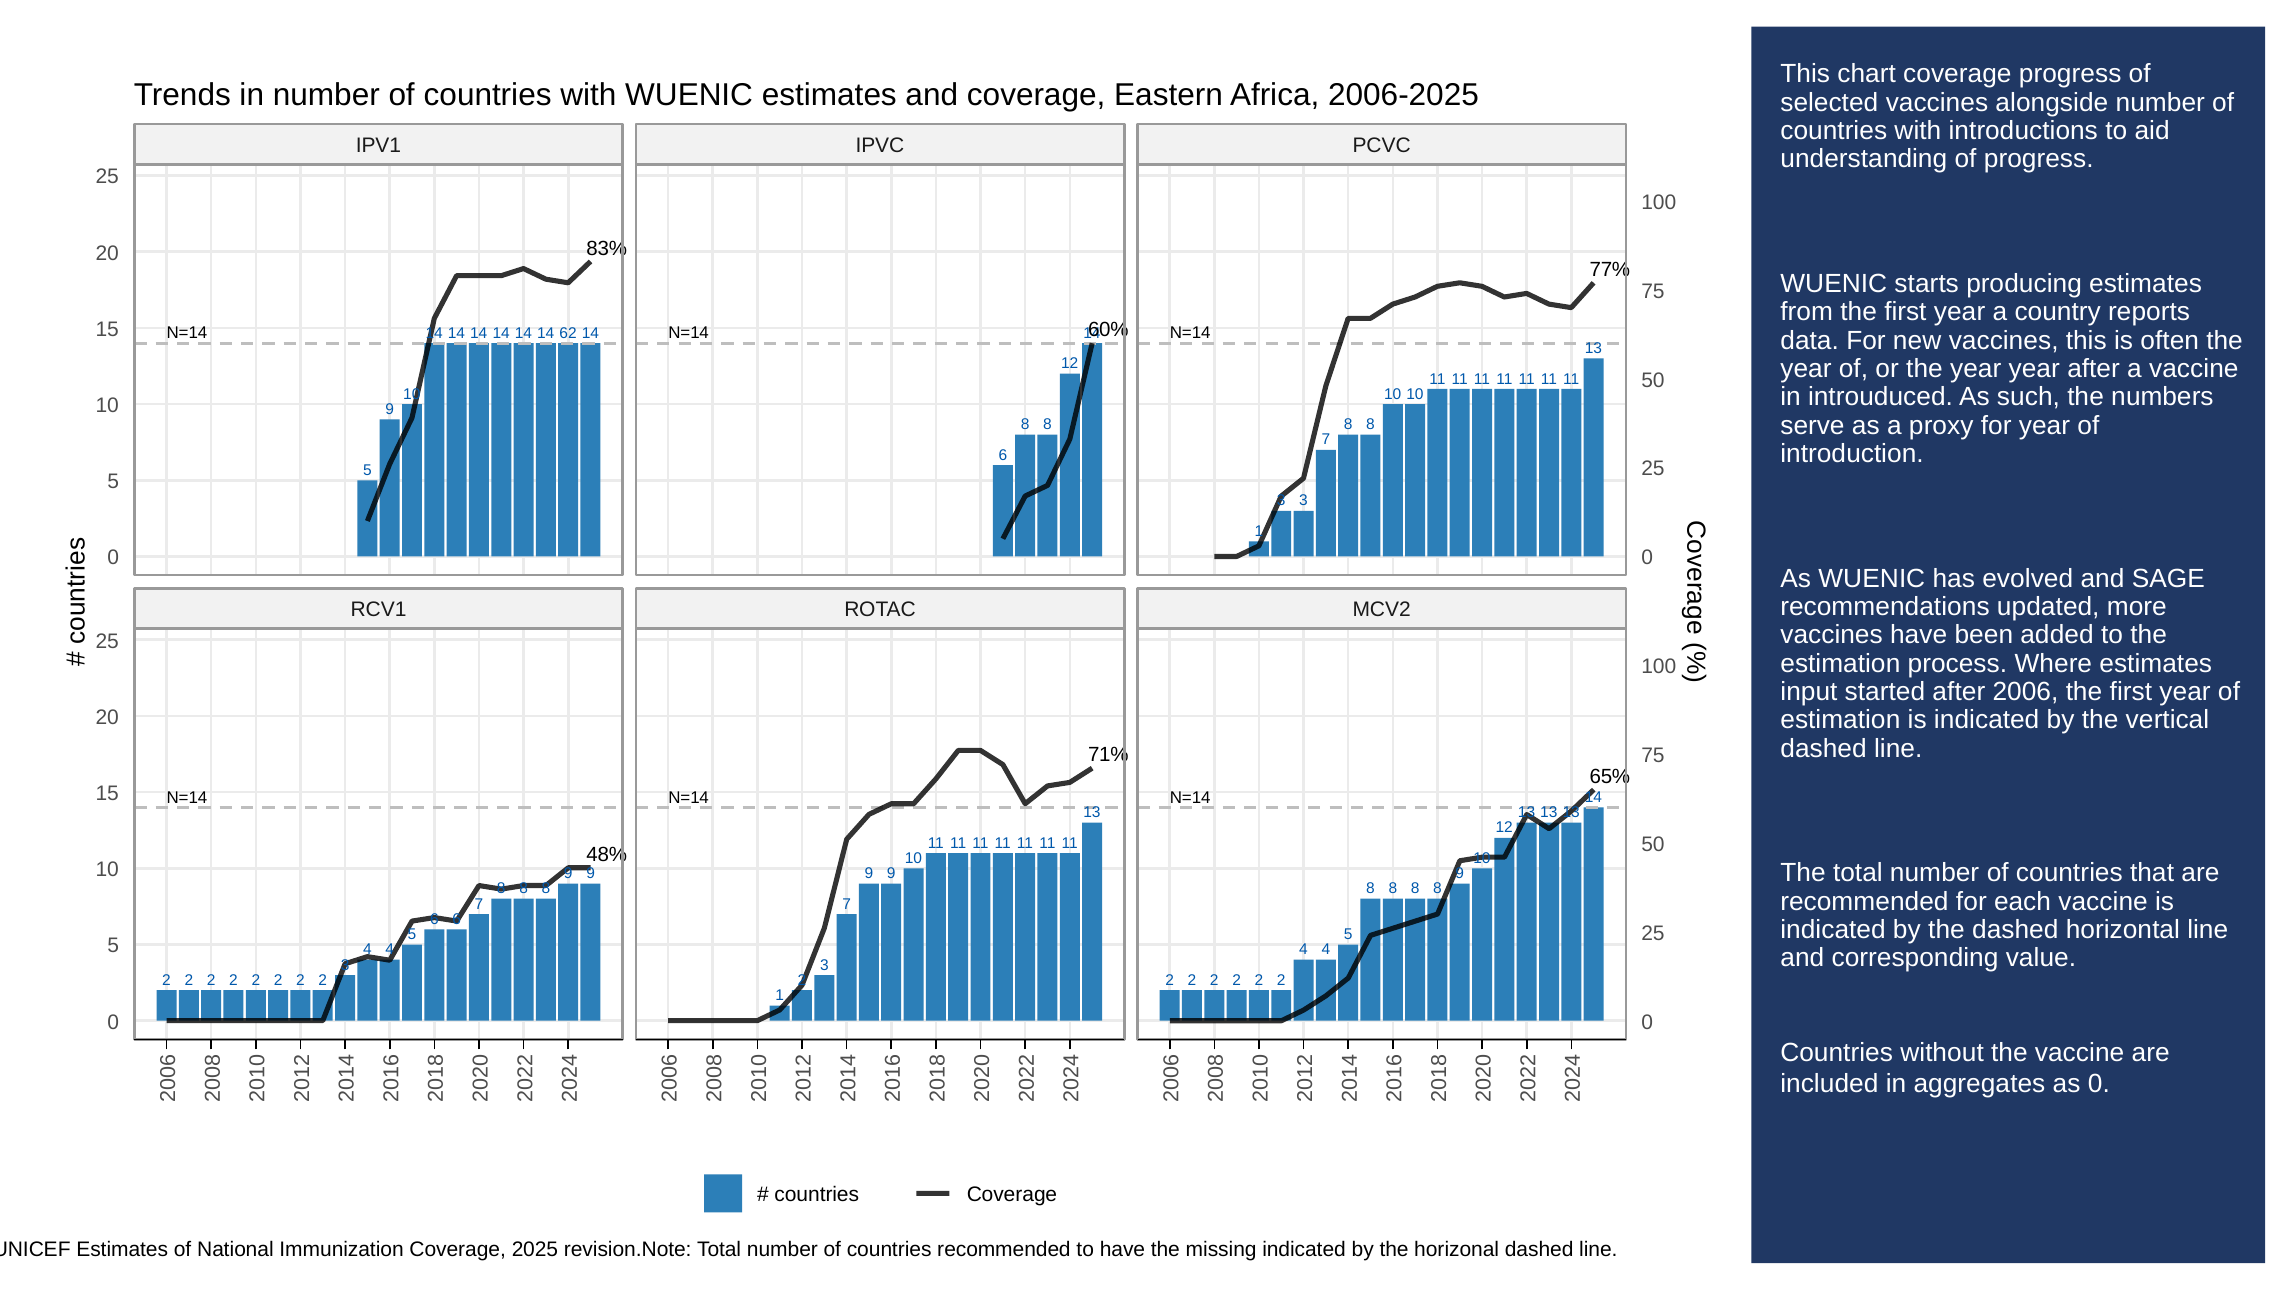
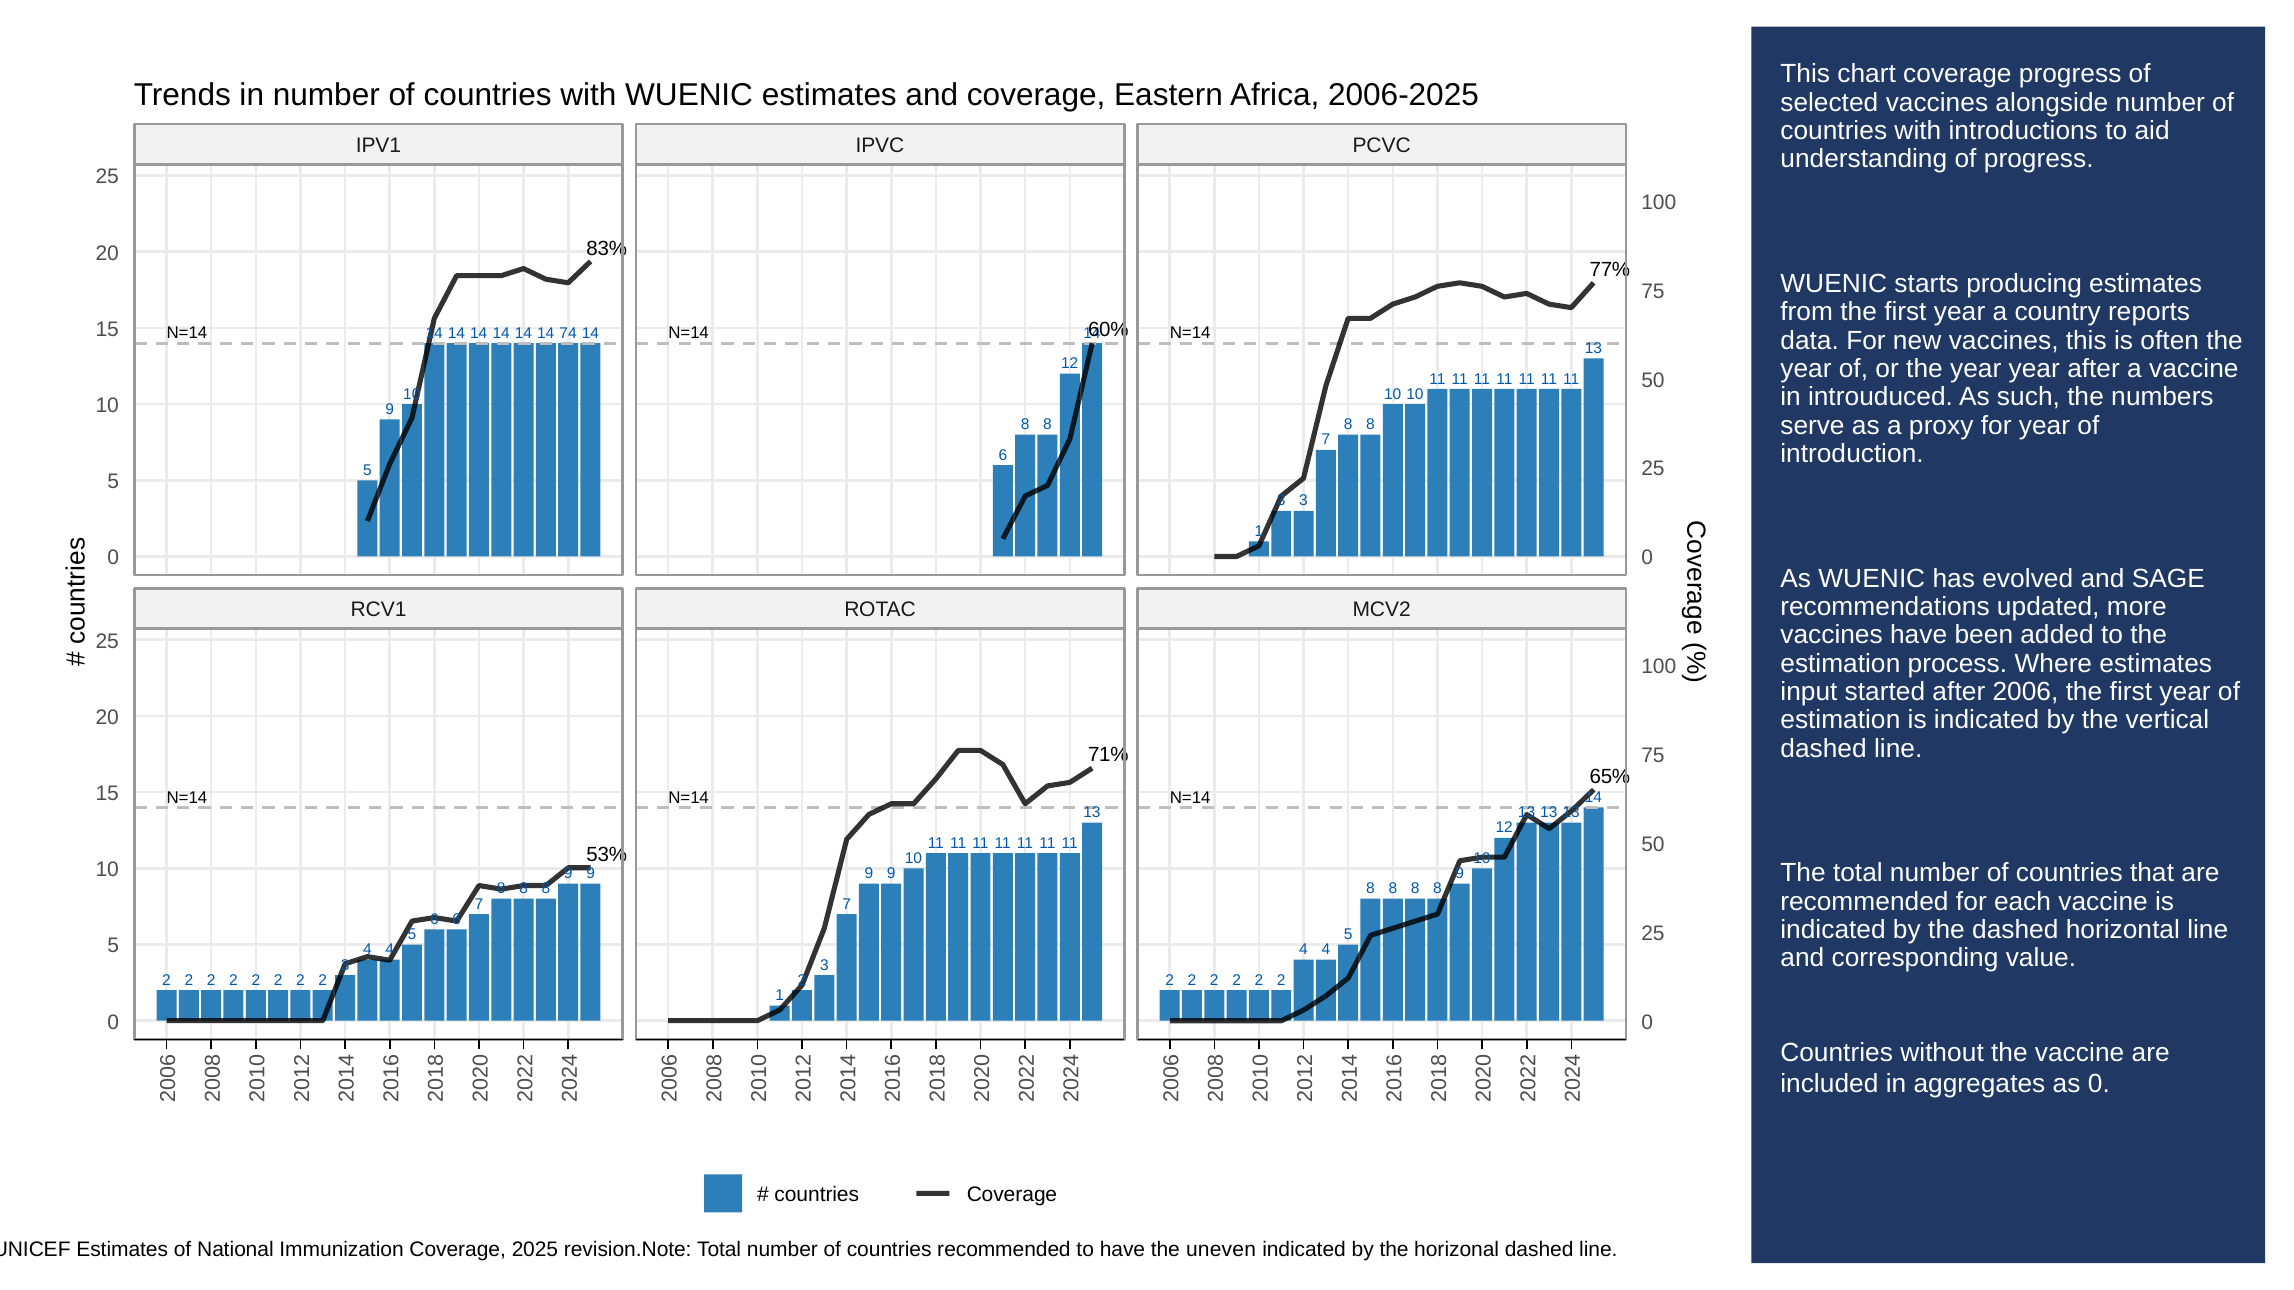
62: 62 -> 74 (568, 333)
48%: 48% -> 53% (607, 855)
missing: missing -> uneven (1221, 1249)
